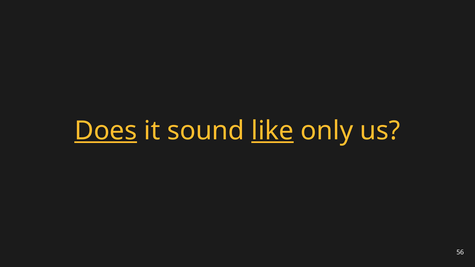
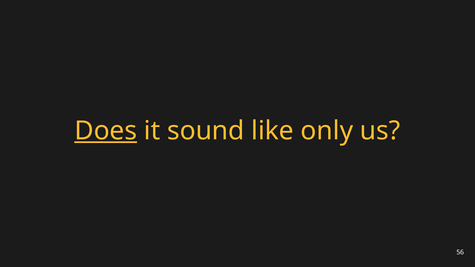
like underline: present -> none (273, 131)
